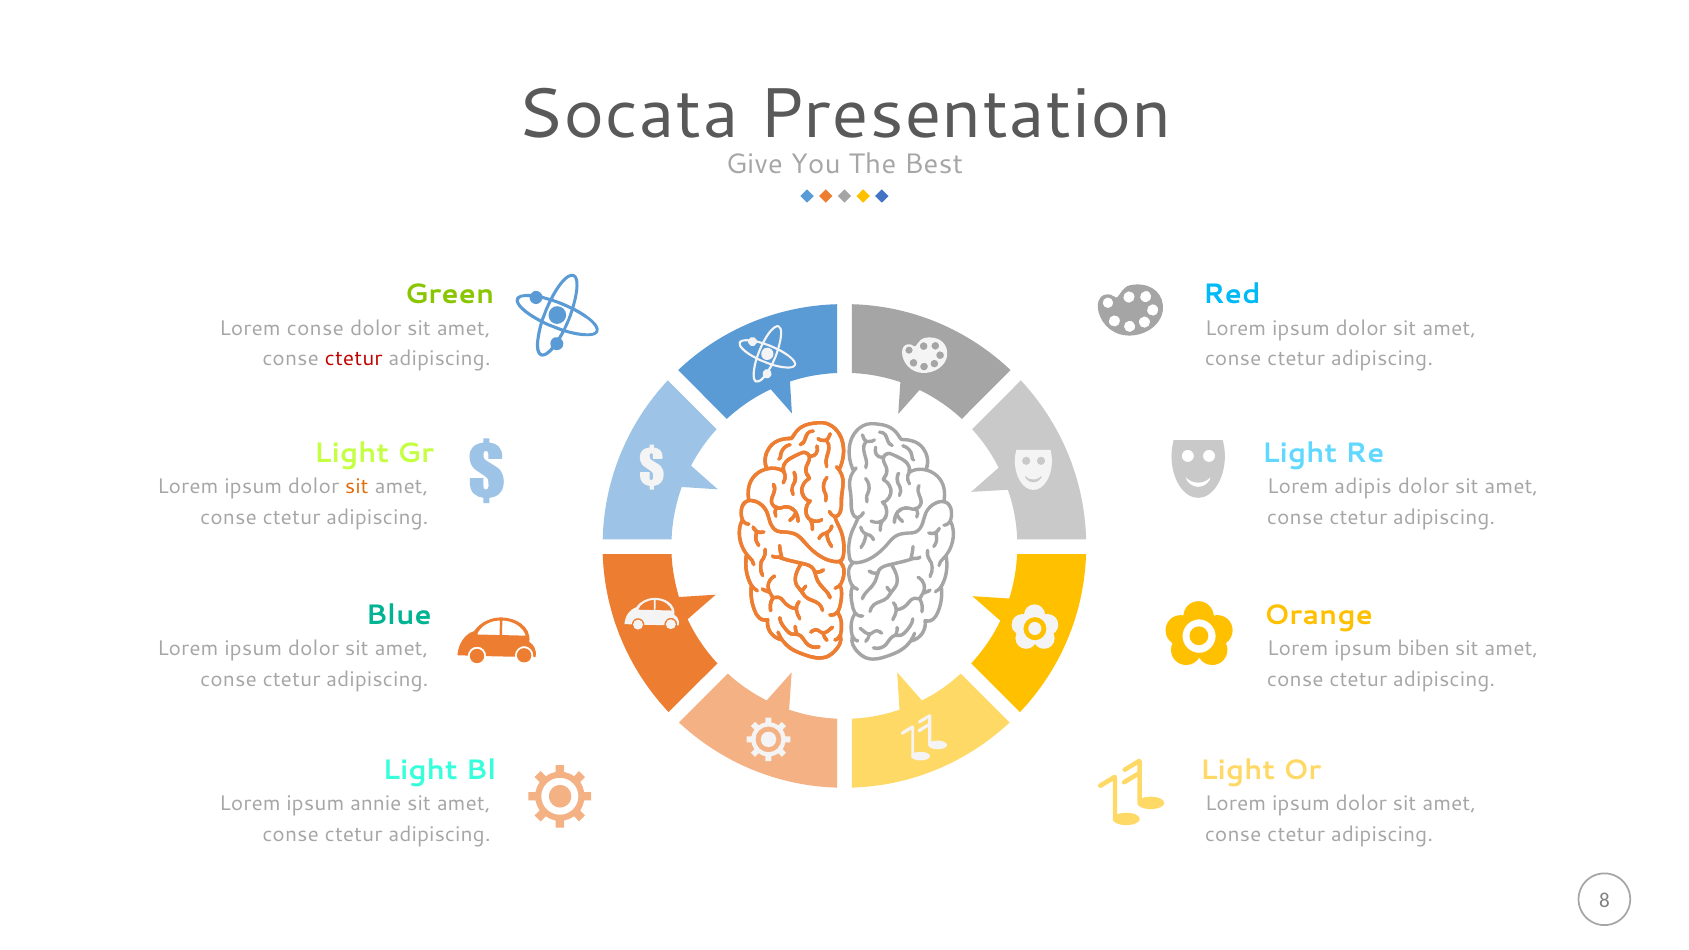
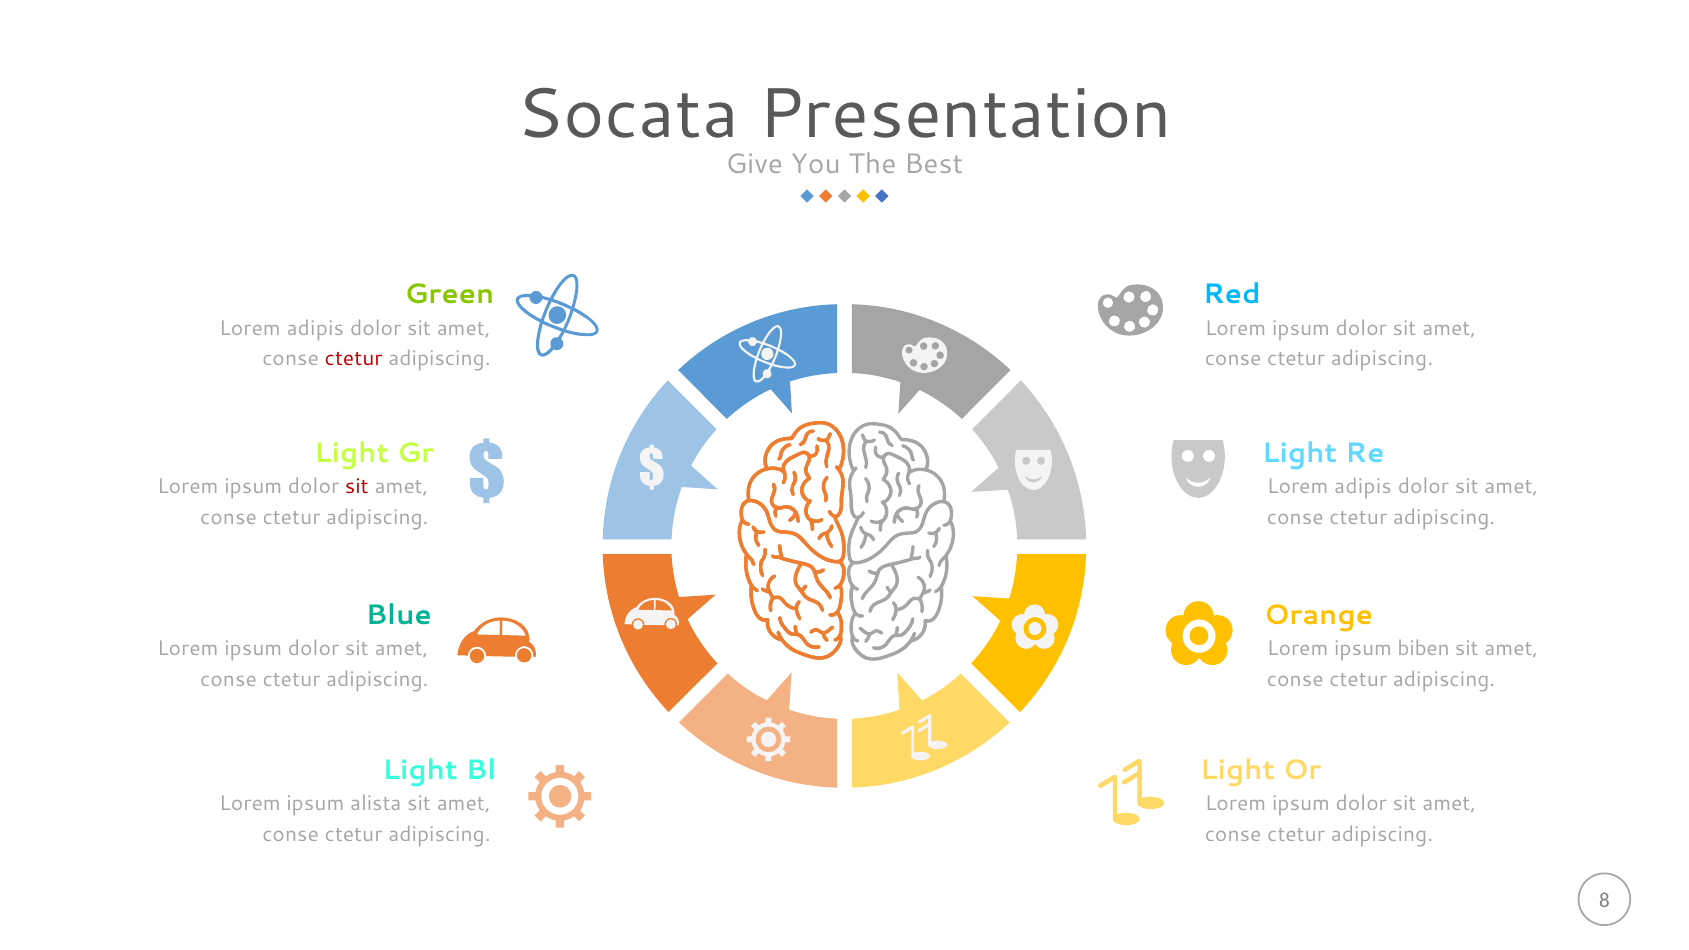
conse: conse -> adipis (315, 328)
sit colour: orange -> red (357, 487)
annie: annie -> alista (376, 804)
